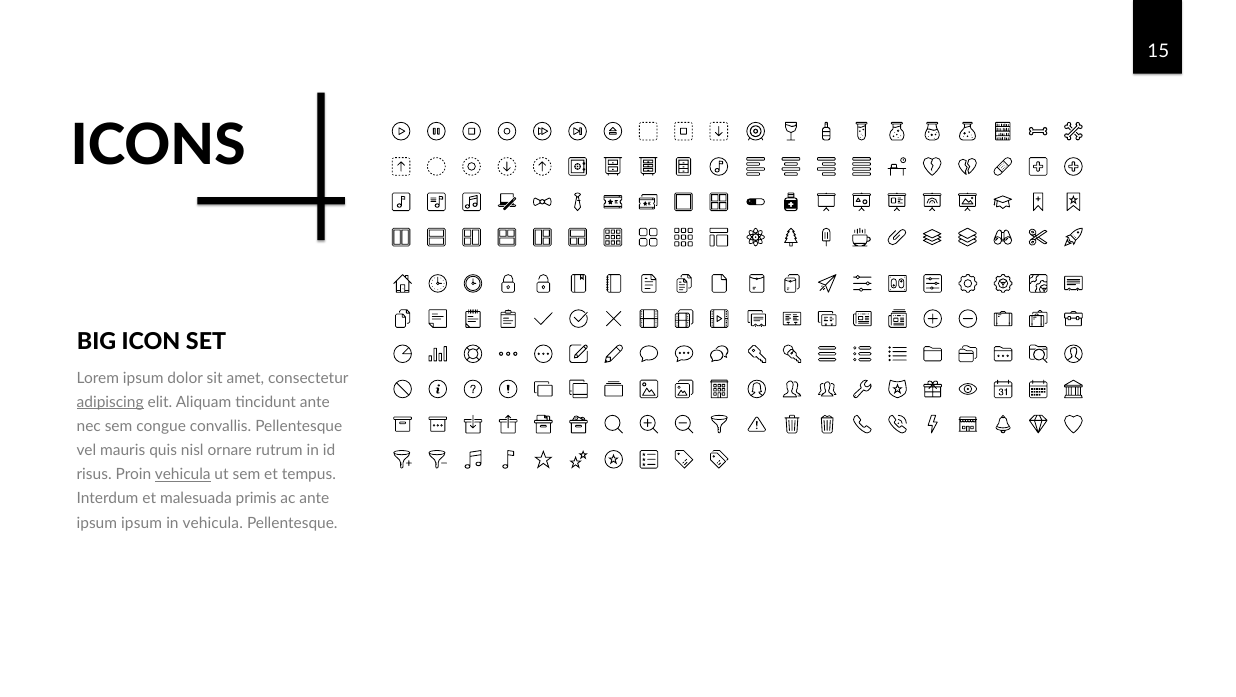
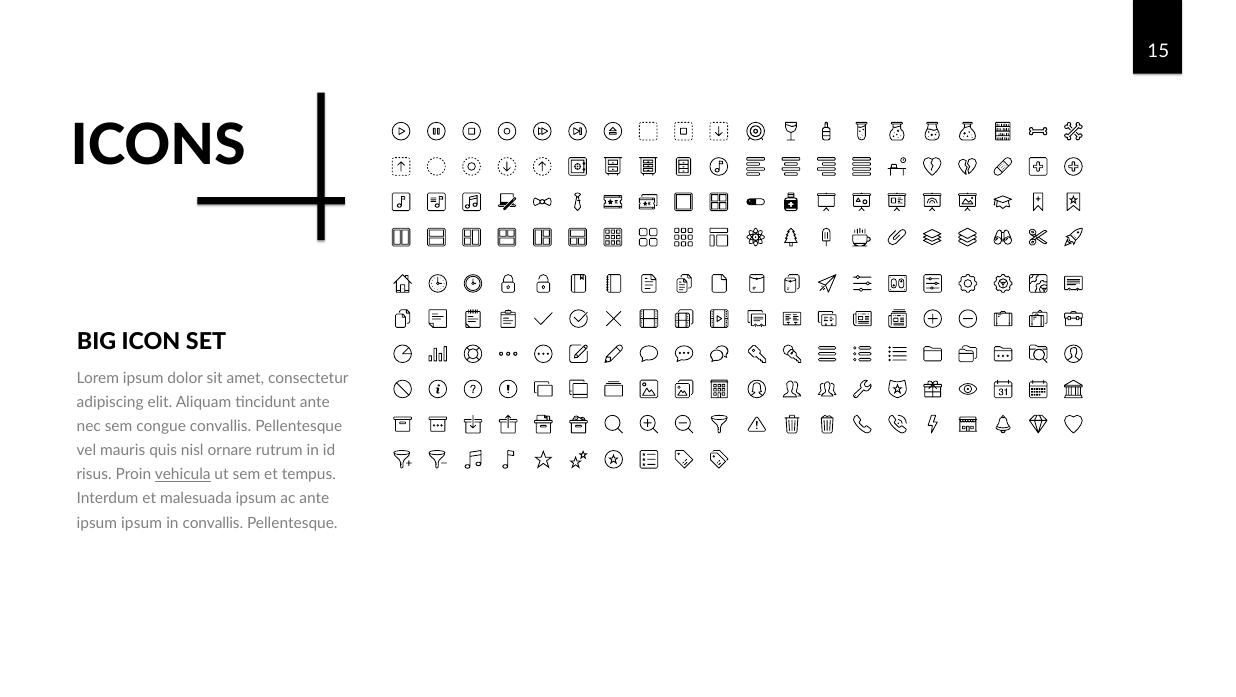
adipiscing underline: present -> none (110, 402)
malesuada primis: primis -> ipsum (256, 499)
in vehicula: vehicula -> convallis (213, 523)
